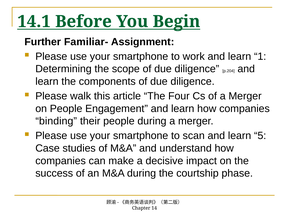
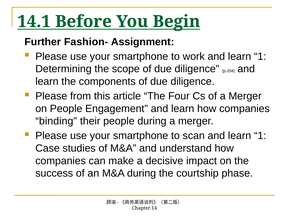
Familiar-: Familiar- -> Fashion- (86, 42)
walk: walk -> from (81, 96)
scan and learn 5: 5 -> 1 (260, 136)
